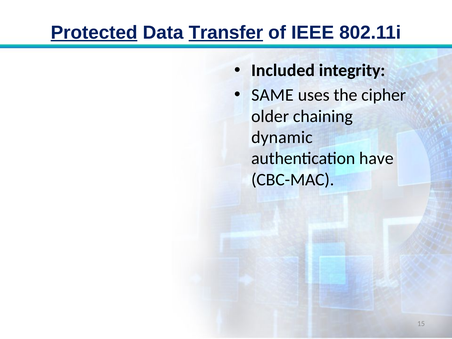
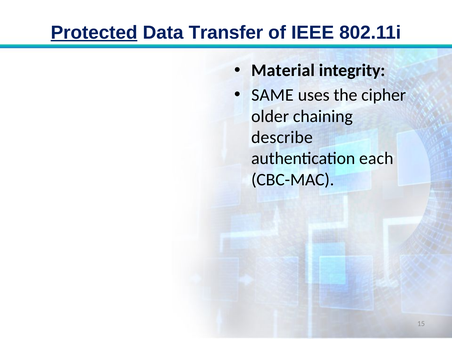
Transfer underline: present -> none (226, 33)
Included: Included -> Material (283, 71)
dynamic: dynamic -> describe (282, 137)
have: have -> each (376, 158)
